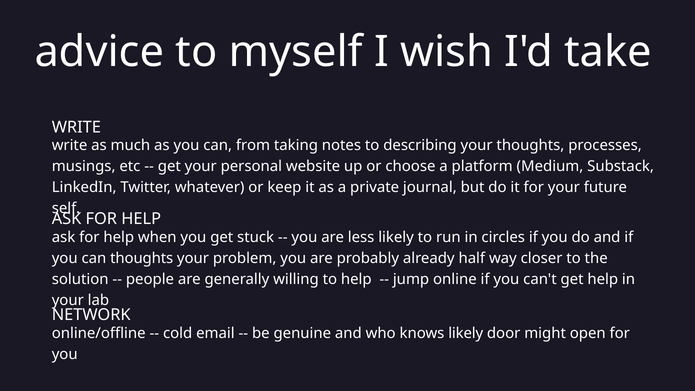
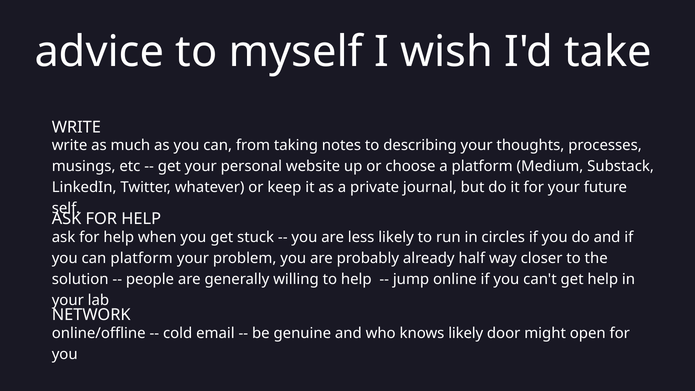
can thoughts: thoughts -> platform (142, 258)
